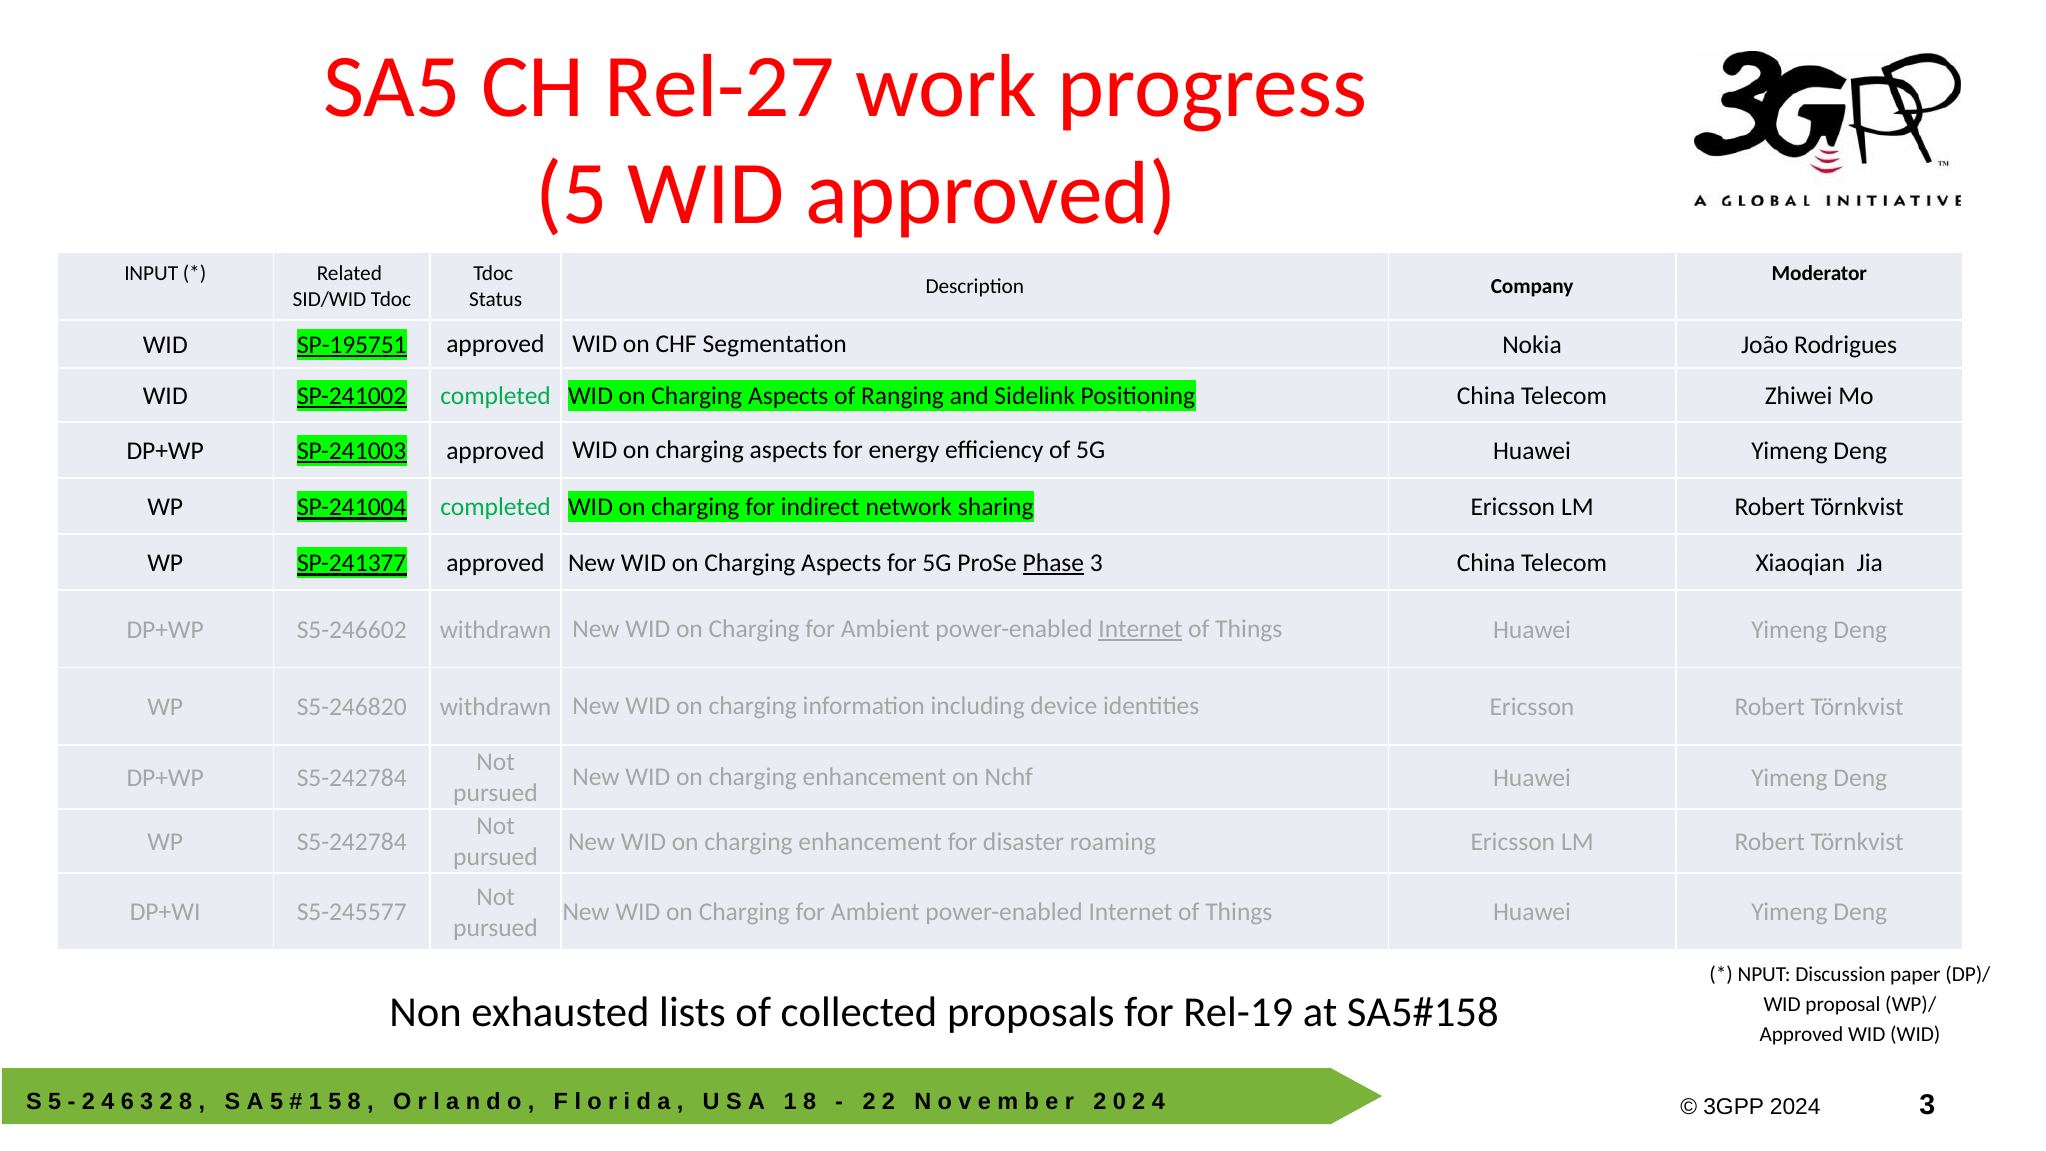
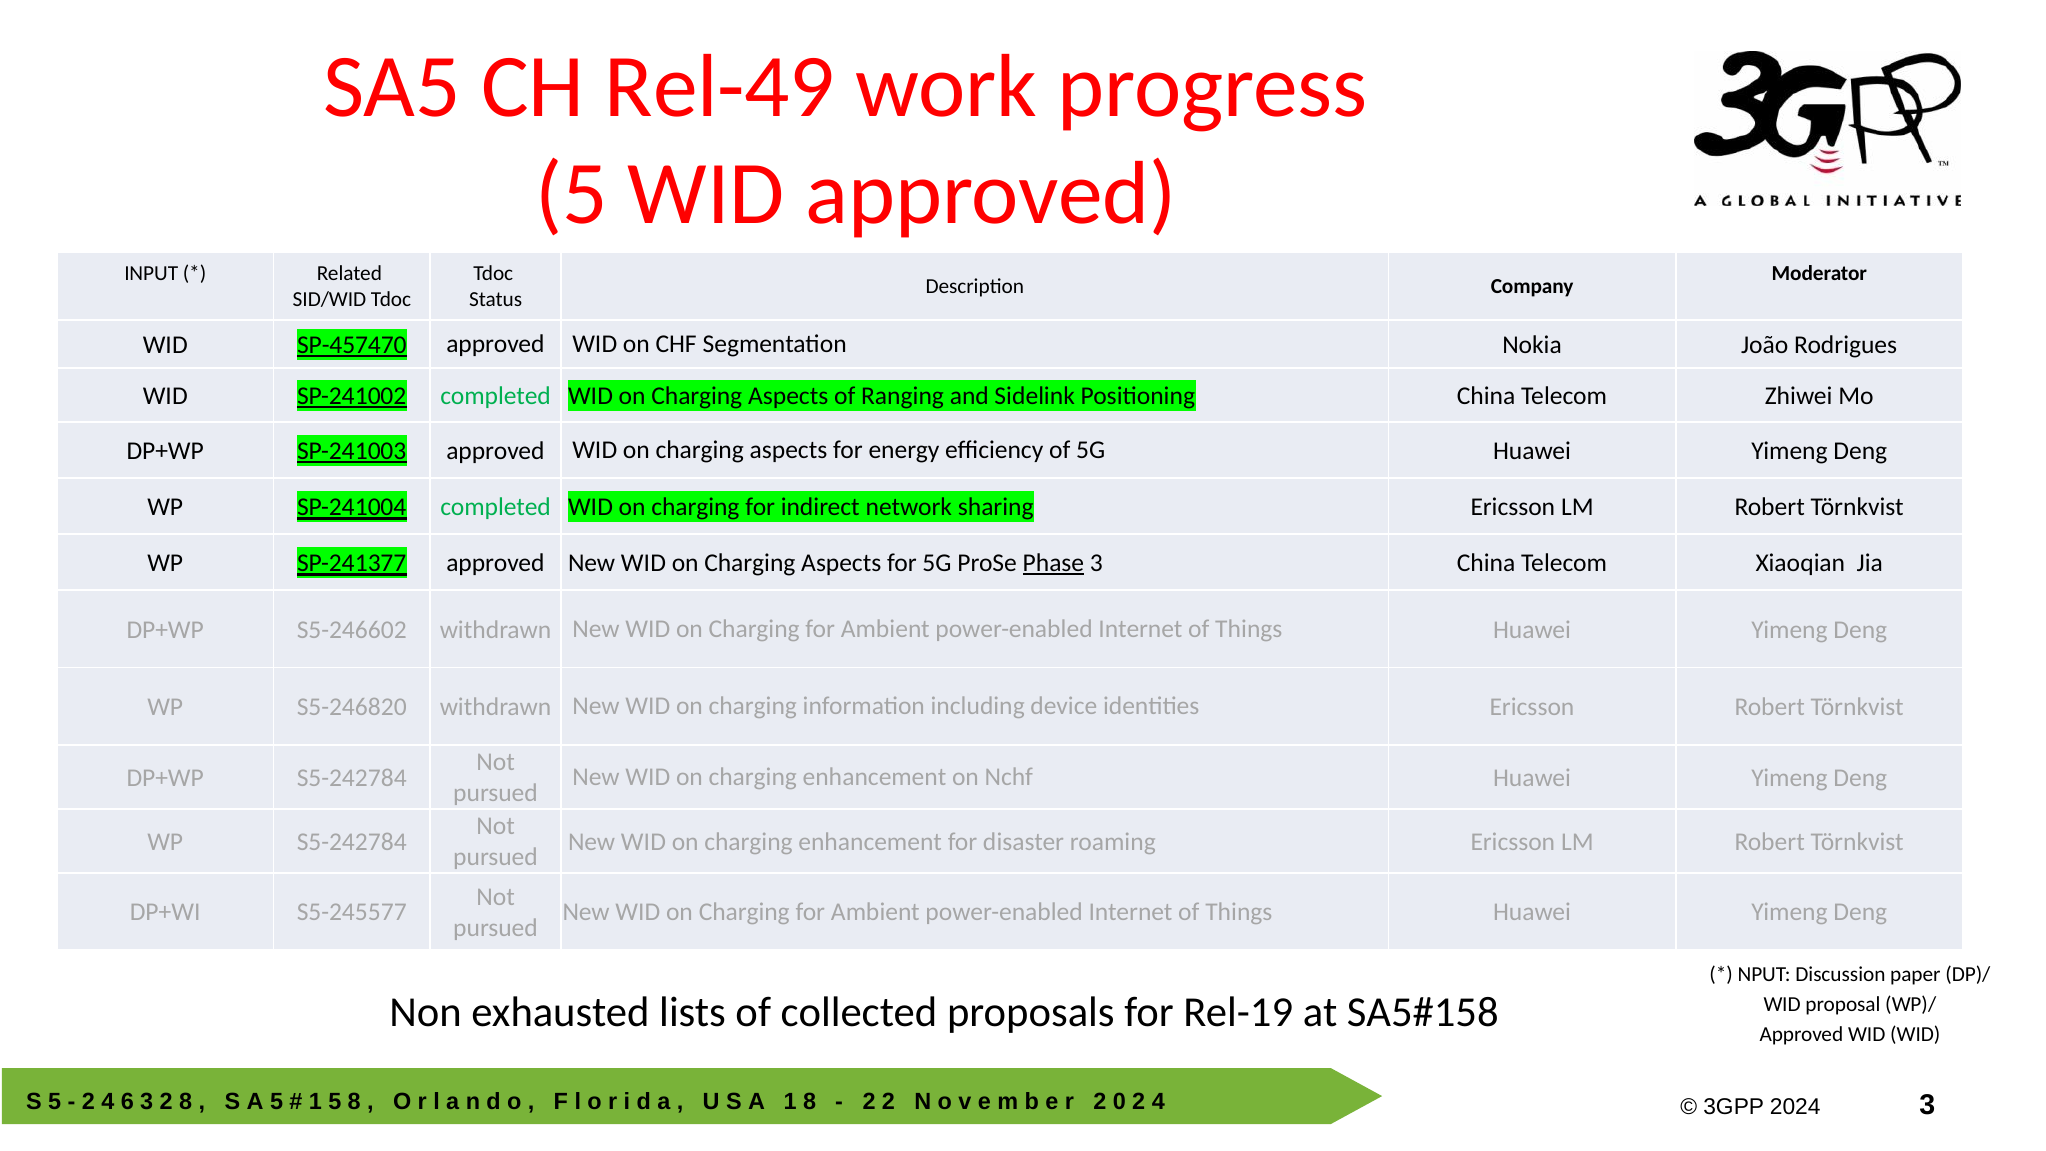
Rel-27: Rel-27 -> Rel-49 (720, 87)
SP-195751: SP-195751 -> SP-457470 (352, 345)
Internet underline: present -> none (1140, 629)
